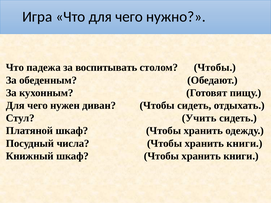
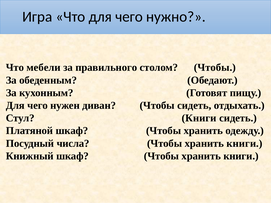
падежа: падежа -> мебели (44, 68)
воспитывать: воспитывать -> правильного (106, 68)
Стул Учить: Учить -> Книги (199, 118)
